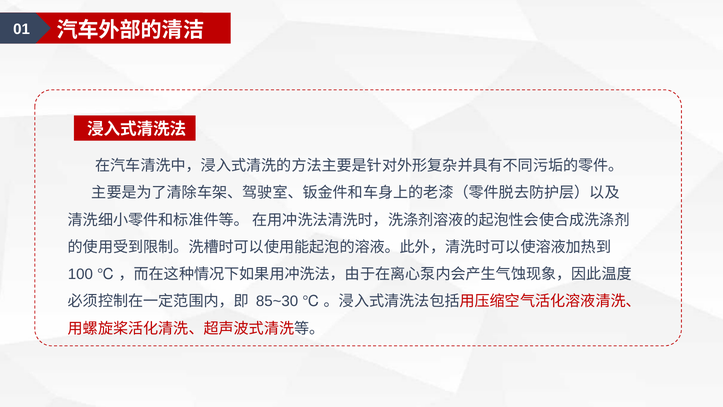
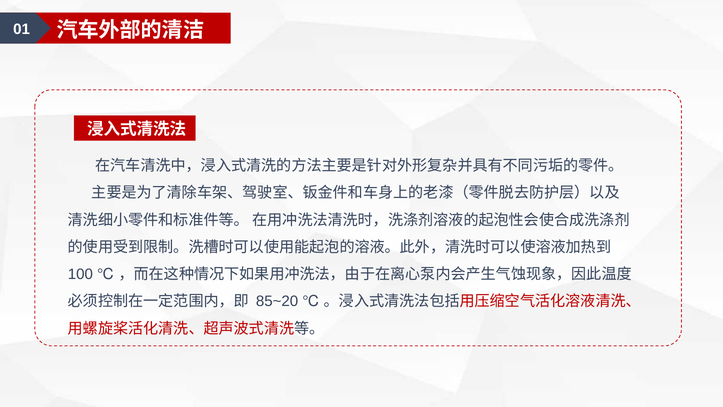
85~30: 85~30 -> 85~20 (277, 301)
